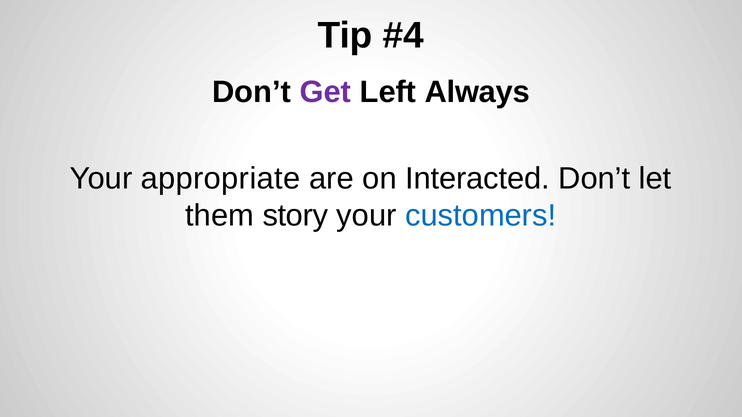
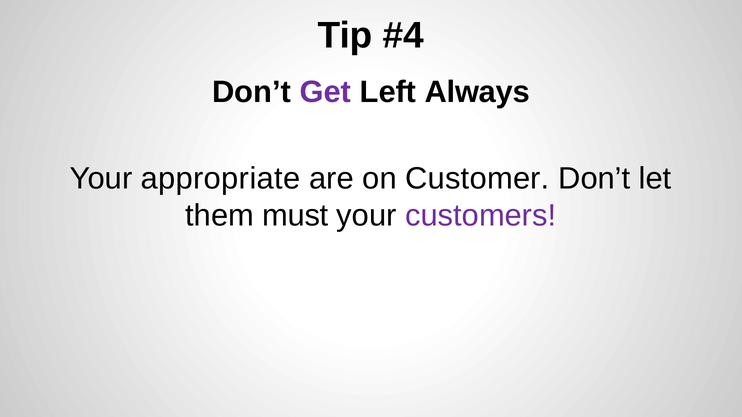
Interacted: Interacted -> Customer (477, 179)
story: story -> must (295, 216)
customers colour: blue -> purple (481, 216)
